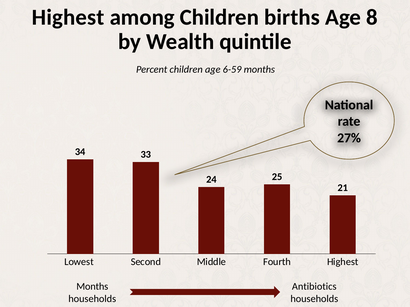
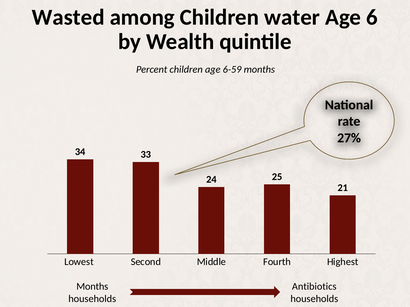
Highest: Highest -> Wasted (68, 17)
births: births -> water (292, 17)
8: 8 -> 6 (372, 17)
